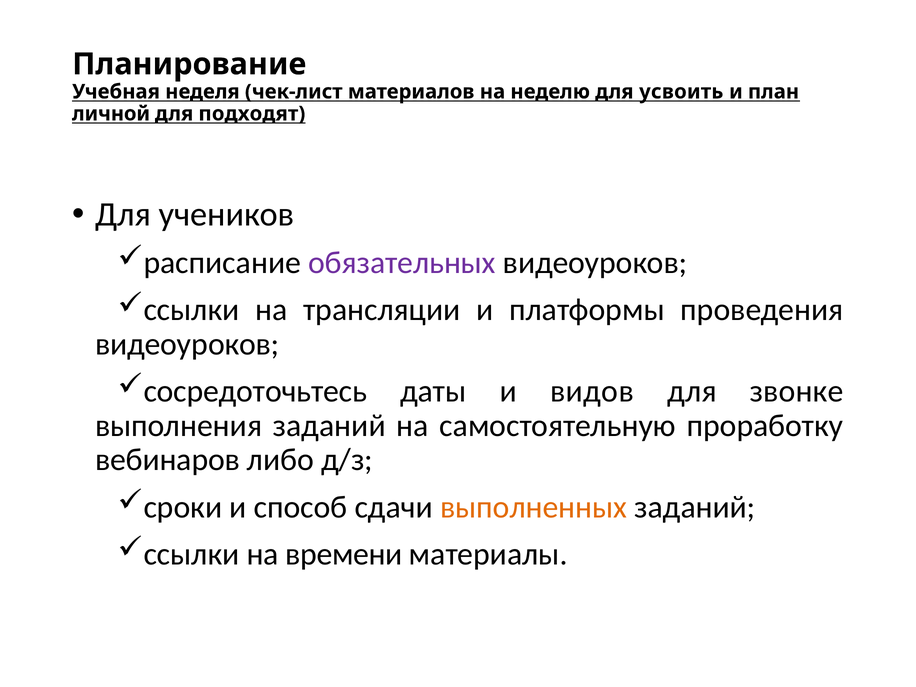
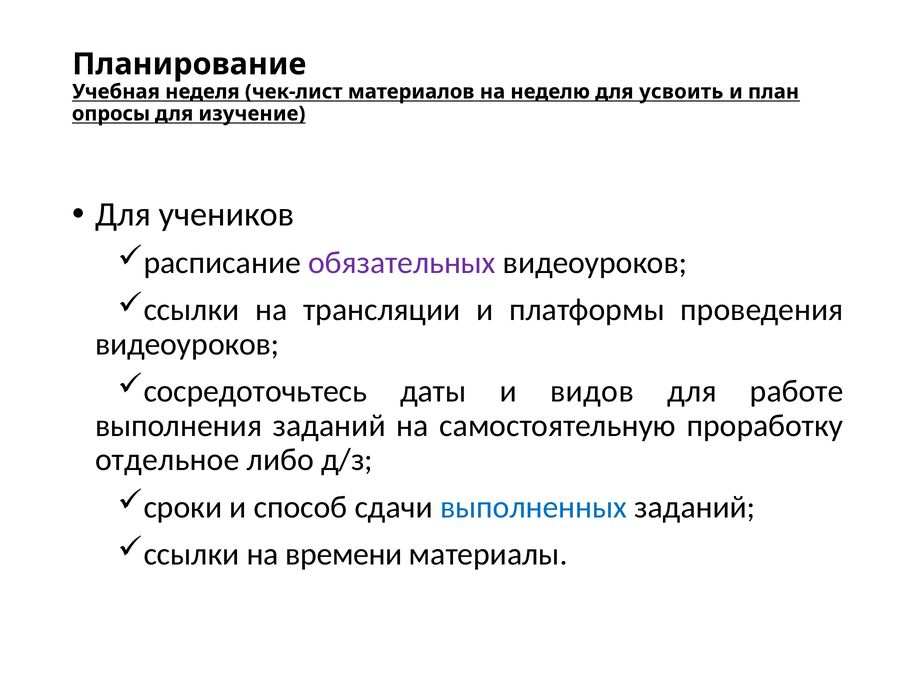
личной: личной -> опросы (111, 114)
подходят: подходят -> изучение (252, 114)
звонке: звонке -> работе (797, 391)
вебинаров: вебинаров -> отдельное (167, 460)
выполненных colour: orange -> blue (534, 507)
